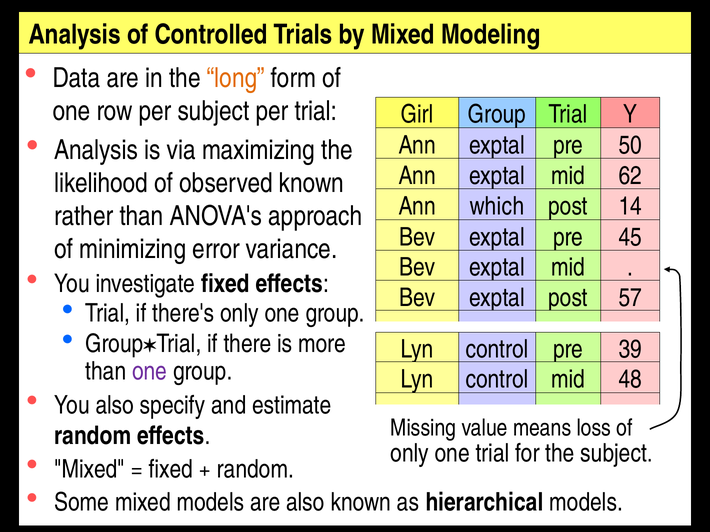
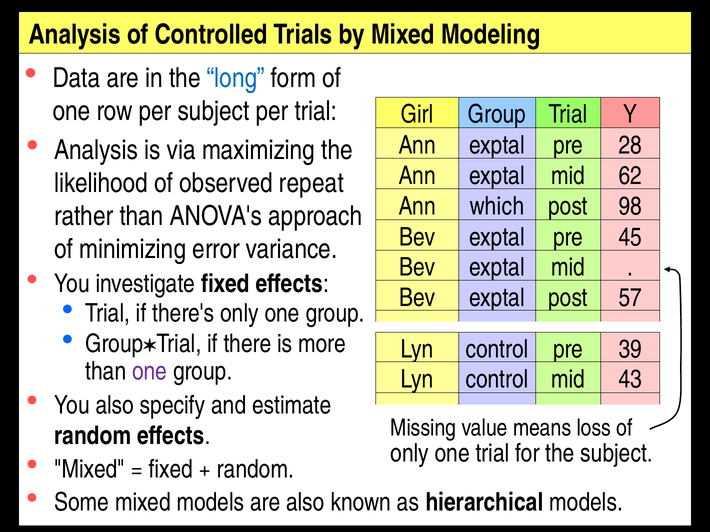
long colour: orange -> blue (236, 78)
50: 50 -> 28 (630, 145)
observed known: known -> repeat (311, 183)
14: 14 -> 98 (630, 206)
48: 48 -> 43 (630, 380)
